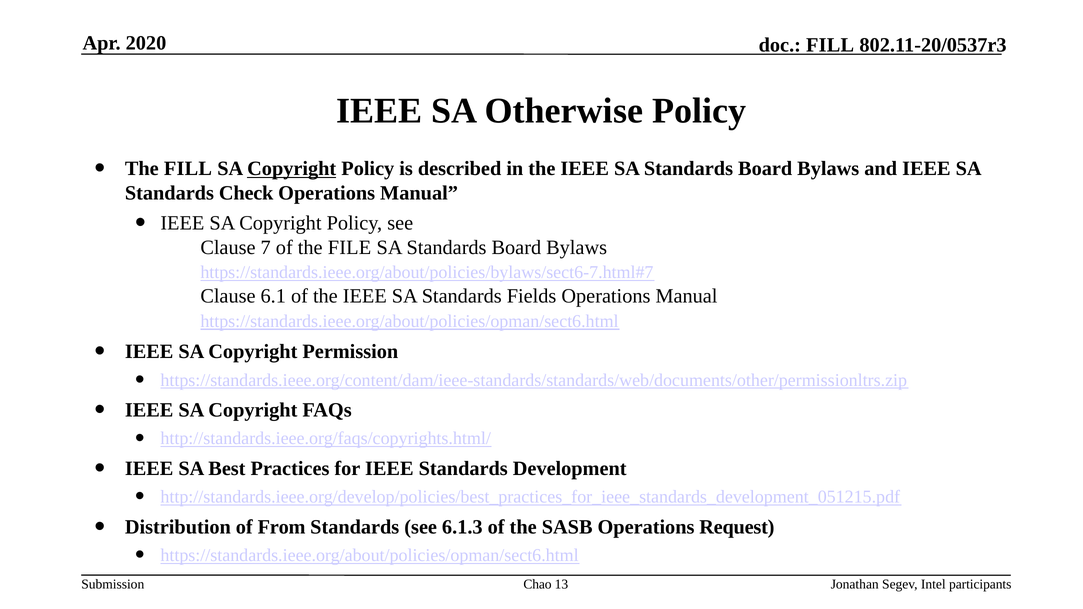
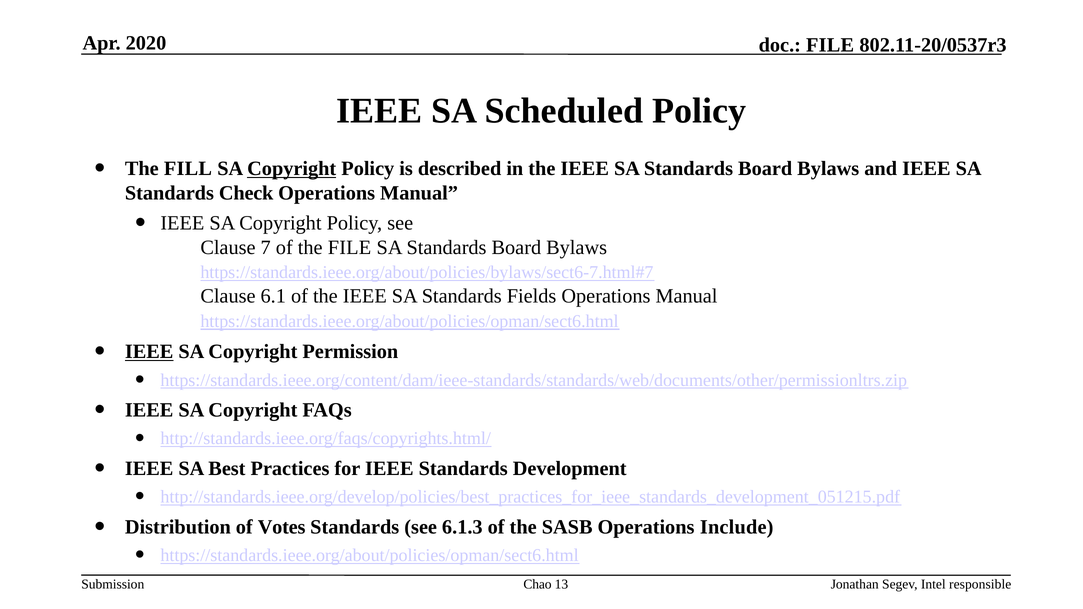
FILL: FILL -> FILE (830, 45)
Otherwise: Otherwise -> Scheduled (564, 111)
IEEE underline: none -> present (149, 352)
From: From -> Votes (282, 527)
Request: Request -> Include (737, 527)
participants: participants -> responsible (980, 584)
